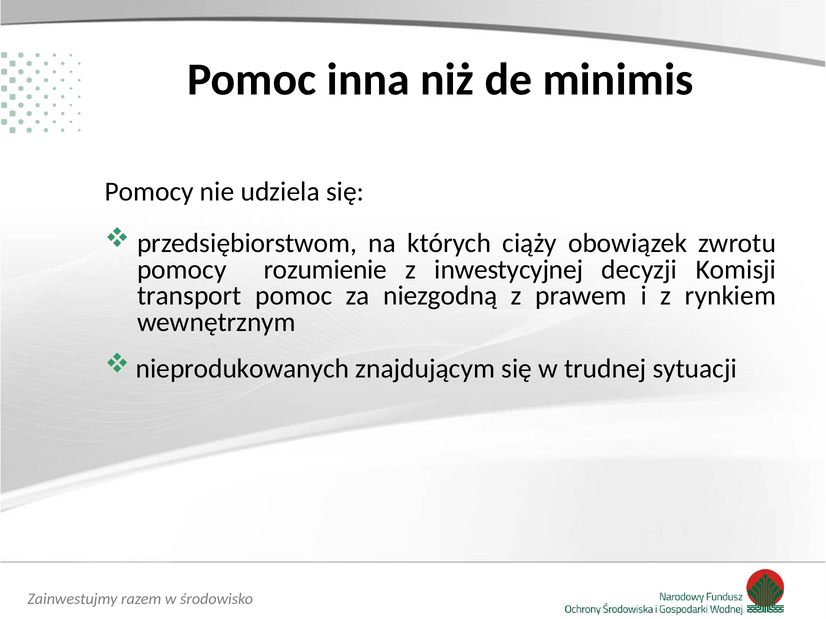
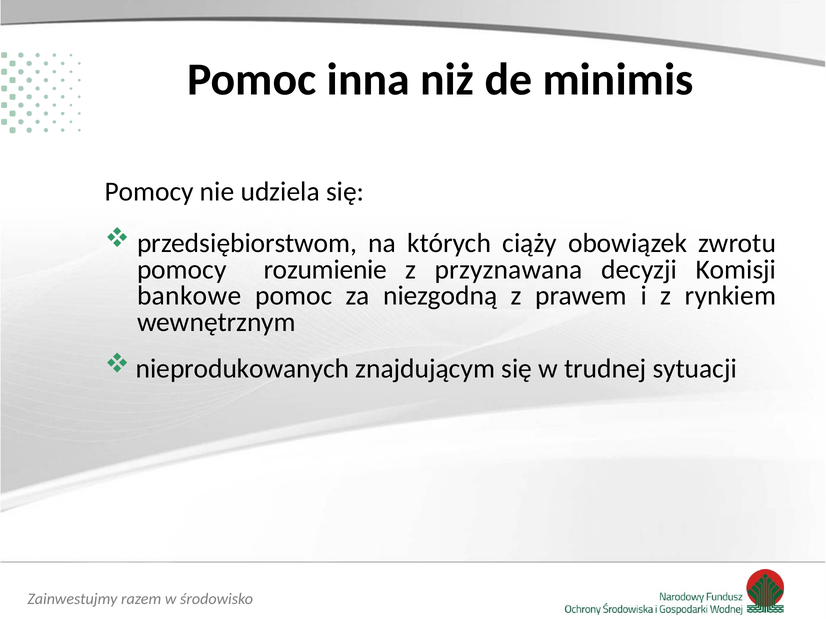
inwestycyjnej: inwestycyjnej -> przyznawana (509, 270)
transport: transport -> bankowe (189, 296)
